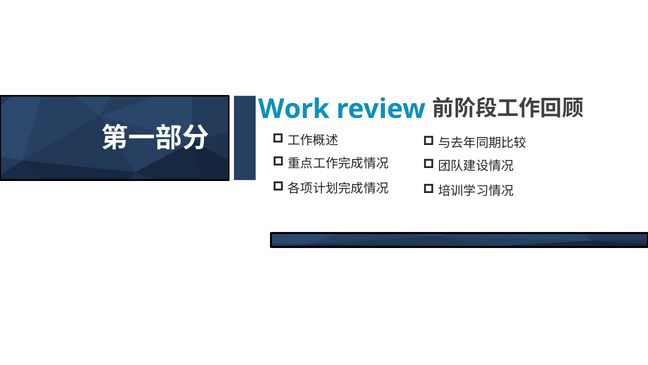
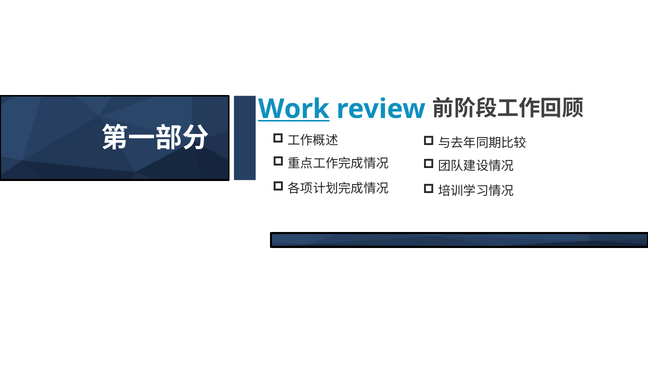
Work underline: none -> present (294, 109)
